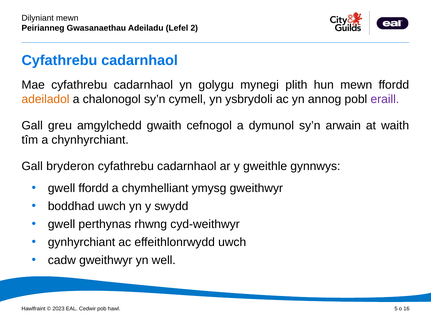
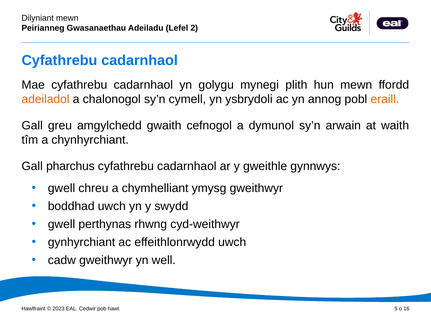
eraill colour: purple -> orange (385, 99)
bryderon: bryderon -> pharchus (70, 166)
gwell ffordd: ffordd -> chreu (93, 188)
